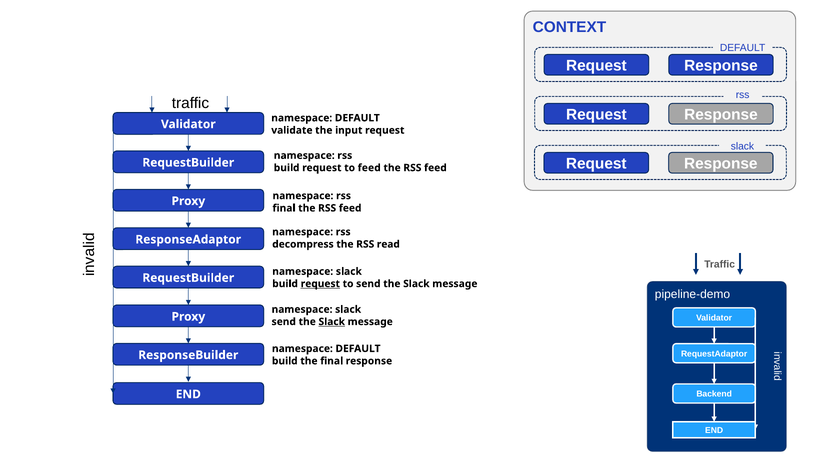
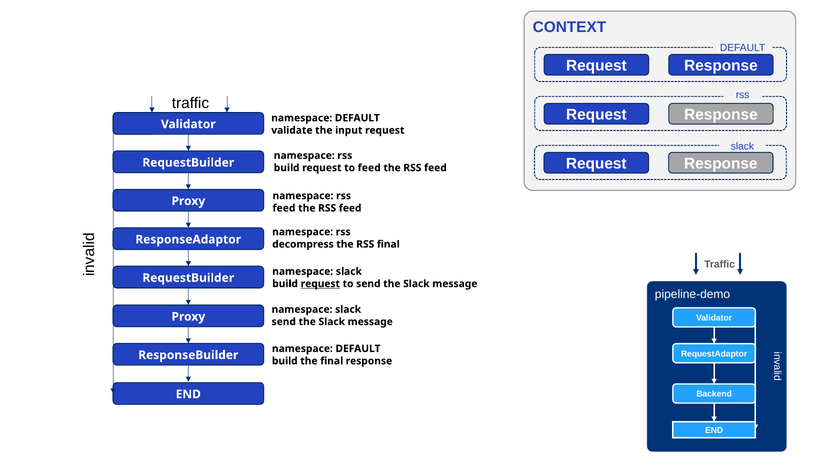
final: final -> feed (284, 208)
RSS read: read -> final (388, 244)
Slack underline: present -> none (332, 322)
